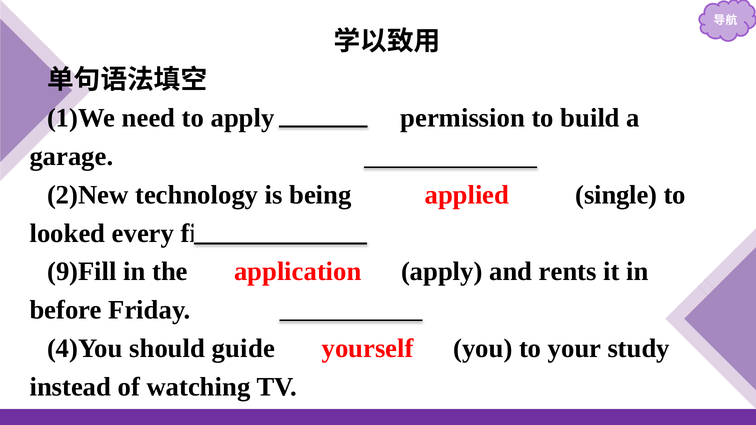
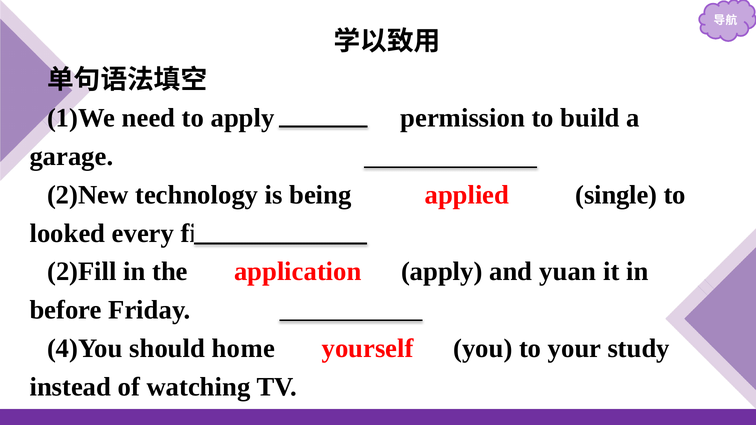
9)Fill: 9)Fill -> 2)Fill (82, 272)
rents: rents -> yuan (568, 272)
guide: guide -> home (243, 349)
